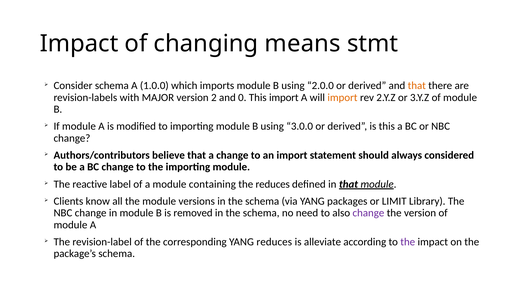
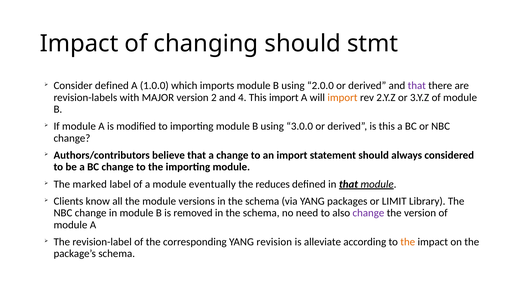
changing means: means -> should (303, 44)
Consider schema: schema -> defined (112, 86)
that colour: orange -> purple (417, 86)
0: 0 -> 4 (242, 98)
reactive: reactive -> marked (90, 185)
containing: containing -> eventually (212, 185)
YANG reduces: reduces -> revision (274, 242)
the colour: purple -> orange (408, 242)
